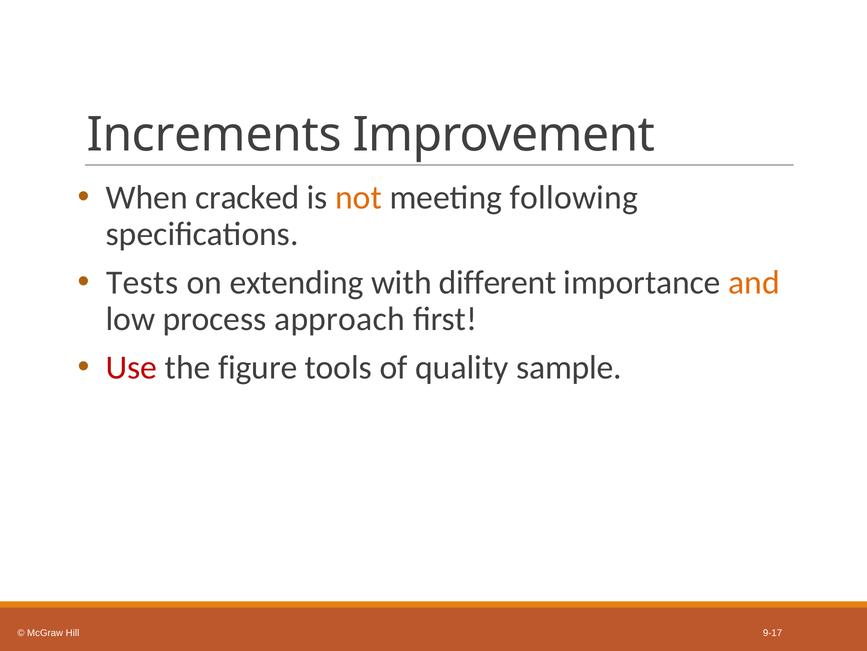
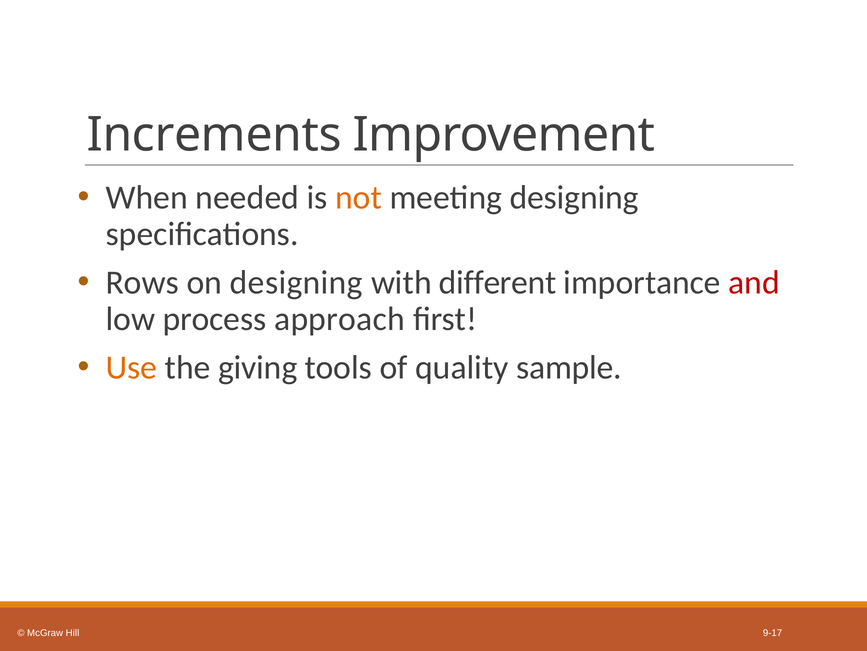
cracked: cracked -> needed (247, 197)
meeting following: following -> designing (574, 197)
Tests: Tests -> Rows (142, 282)
on extending: extending -> designing (296, 282)
and colour: orange -> red (754, 282)
Use colour: red -> orange (131, 367)
figure: figure -> giving (258, 367)
